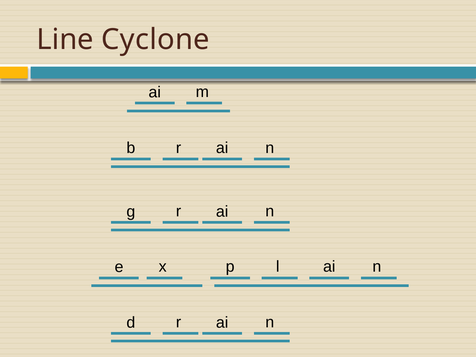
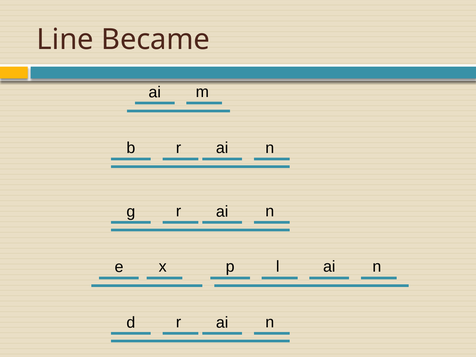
Cyclone: Cyclone -> Became (156, 40)
